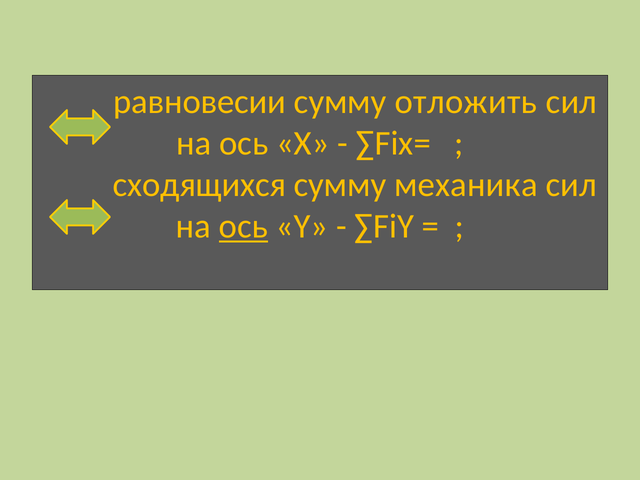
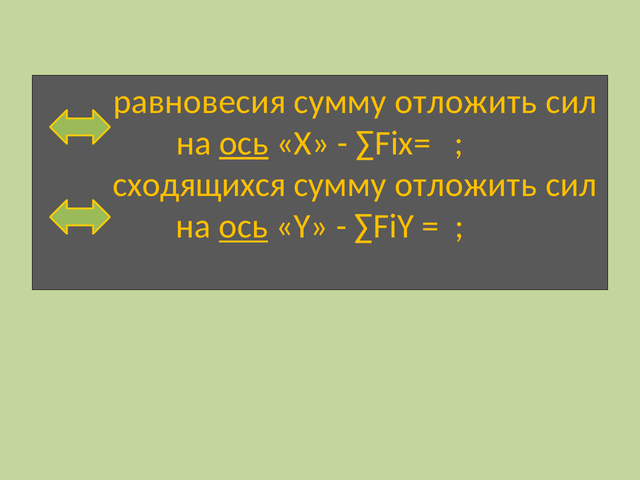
равновесии: равновесии -> равновесия (200, 102)
ось underline: none -> present (244, 143)
механика: механика -> отложить (466, 185)
